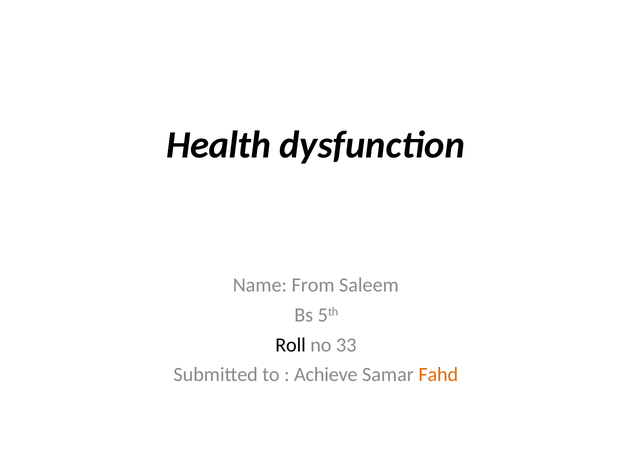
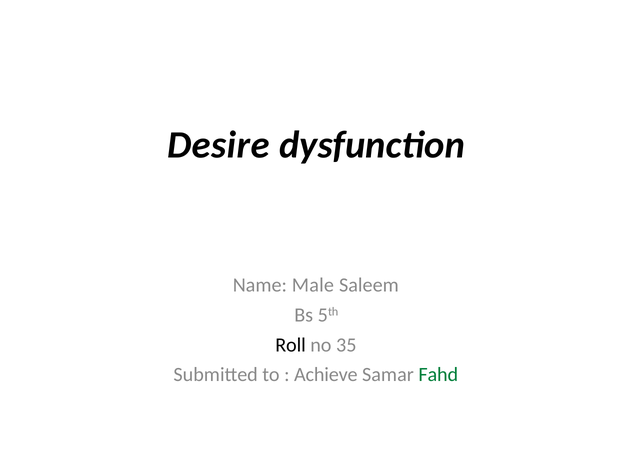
Health: Health -> Desire (218, 145)
From: From -> Male (313, 285)
33: 33 -> 35 (346, 345)
Fahd colour: orange -> green (438, 375)
